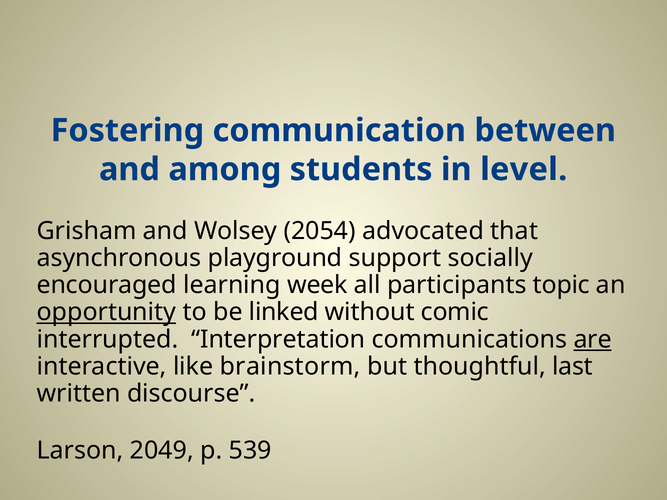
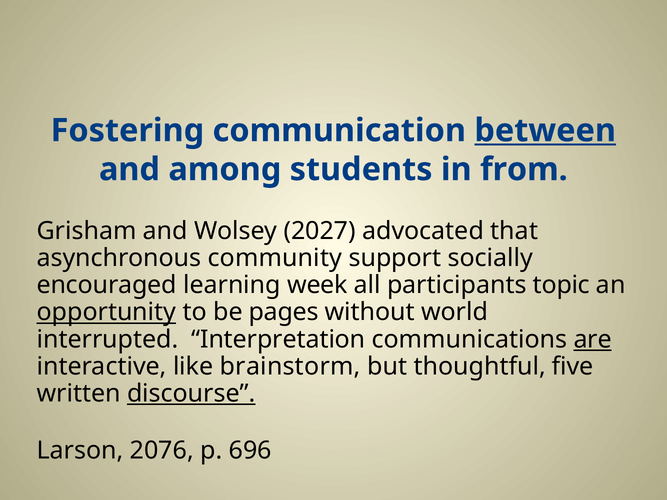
between underline: none -> present (545, 131)
level: level -> from (524, 170)
2054: 2054 -> 2027 (320, 231)
playground: playground -> community (275, 258)
linked: linked -> pages (284, 312)
comic: comic -> world (455, 312)
last: last -> five (573, 366)
discourse underline: none -> present (191, 394)
2049: 2049 -> 2076 (162, 451)
539: 539 -> 696 (250, 451)
